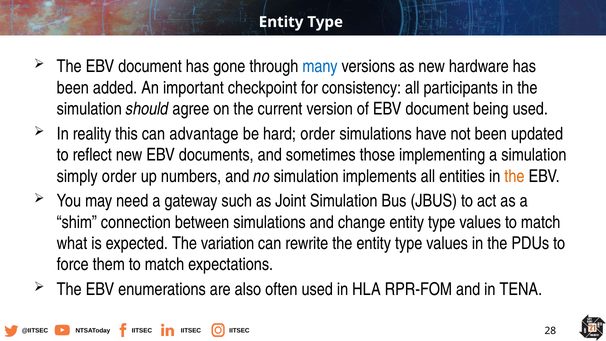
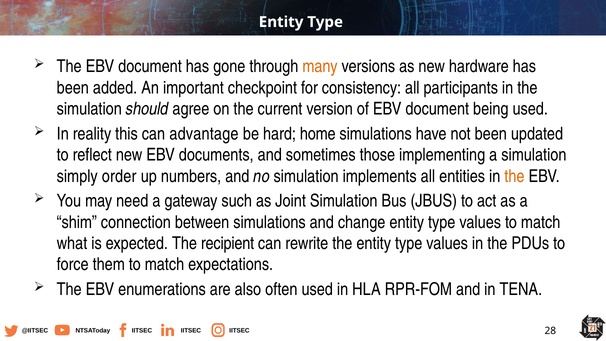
many colour: blue -> orange (320, 66)
hard order: order -> home (318, 134)
variation: variation -> recipient (228, 243)
